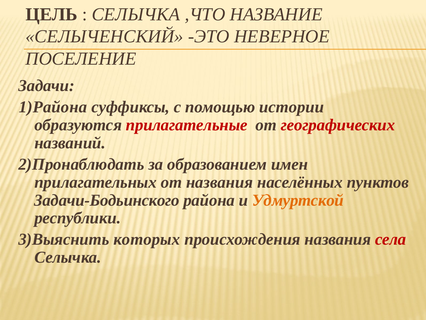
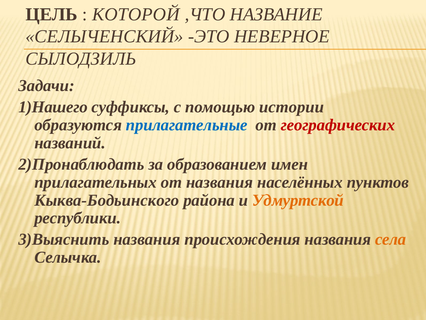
СЕЛЫЧКА: СЕЛЫЧКА -> КОТОРОЙ (136, 14)
ПОСЕЛЕНИЕ: ПОСЕЛЕНИЕ -> СЫЛОДЗИЛЬ (81, 59)
1)Района: 1)Района -> 1)Нашего (53, 107)
прилагательные colour: red -> blue (187, 125)
Задачи-Бодьинского: Задачи-Бодьинского -> Кыква-Бодьинского (107, 200)
3)Выяснить которых: которых -> названия (147, 239)
села colour: red -> orange (391, 239)
